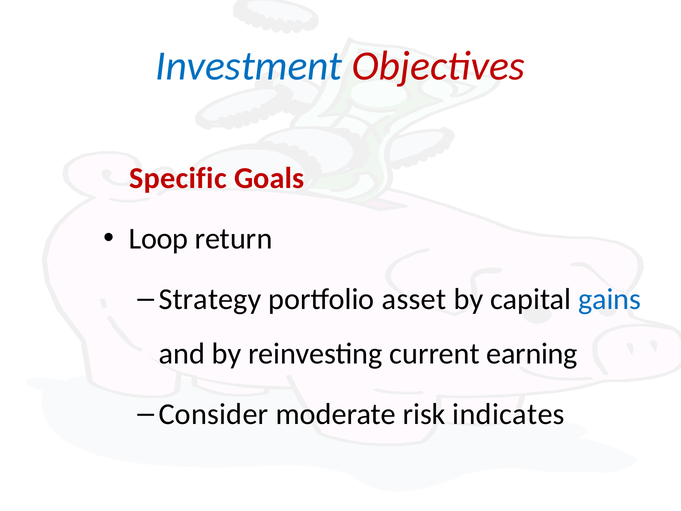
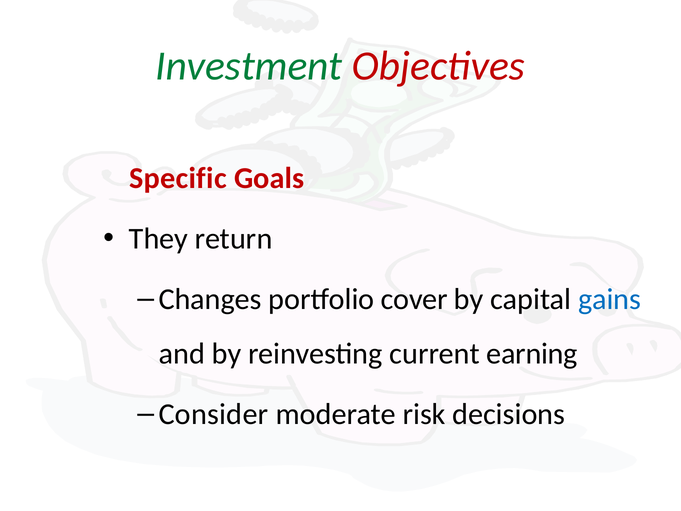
Investment colour: blue -> green (249, 66)
Loop: Loop -> They (158, 239)
Strategy: Strategy -> Changes (210, 299)
asset: asset -> cover (414, 299)
indicates: indicates -> decisions (509, 414)
